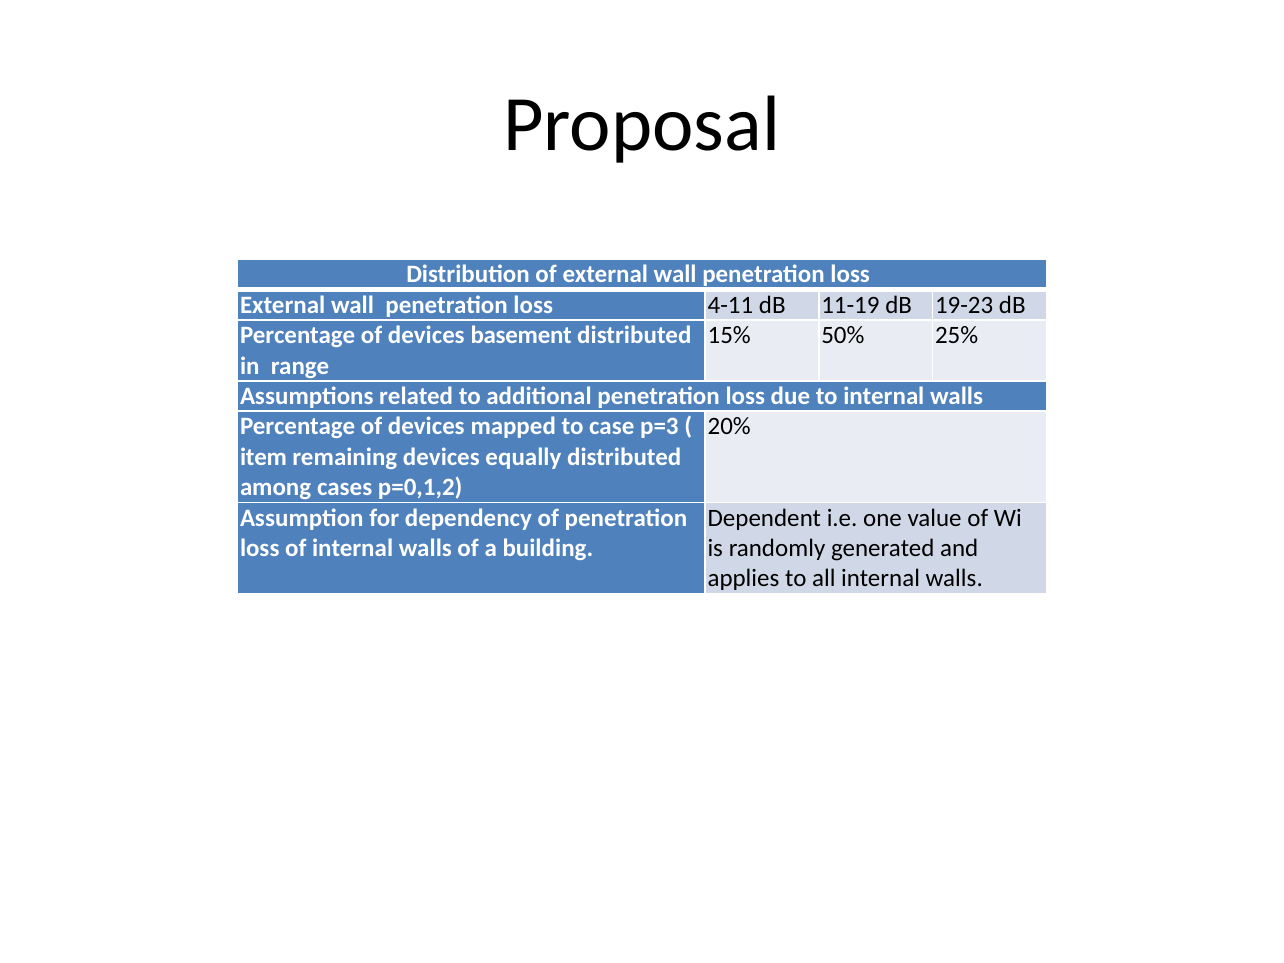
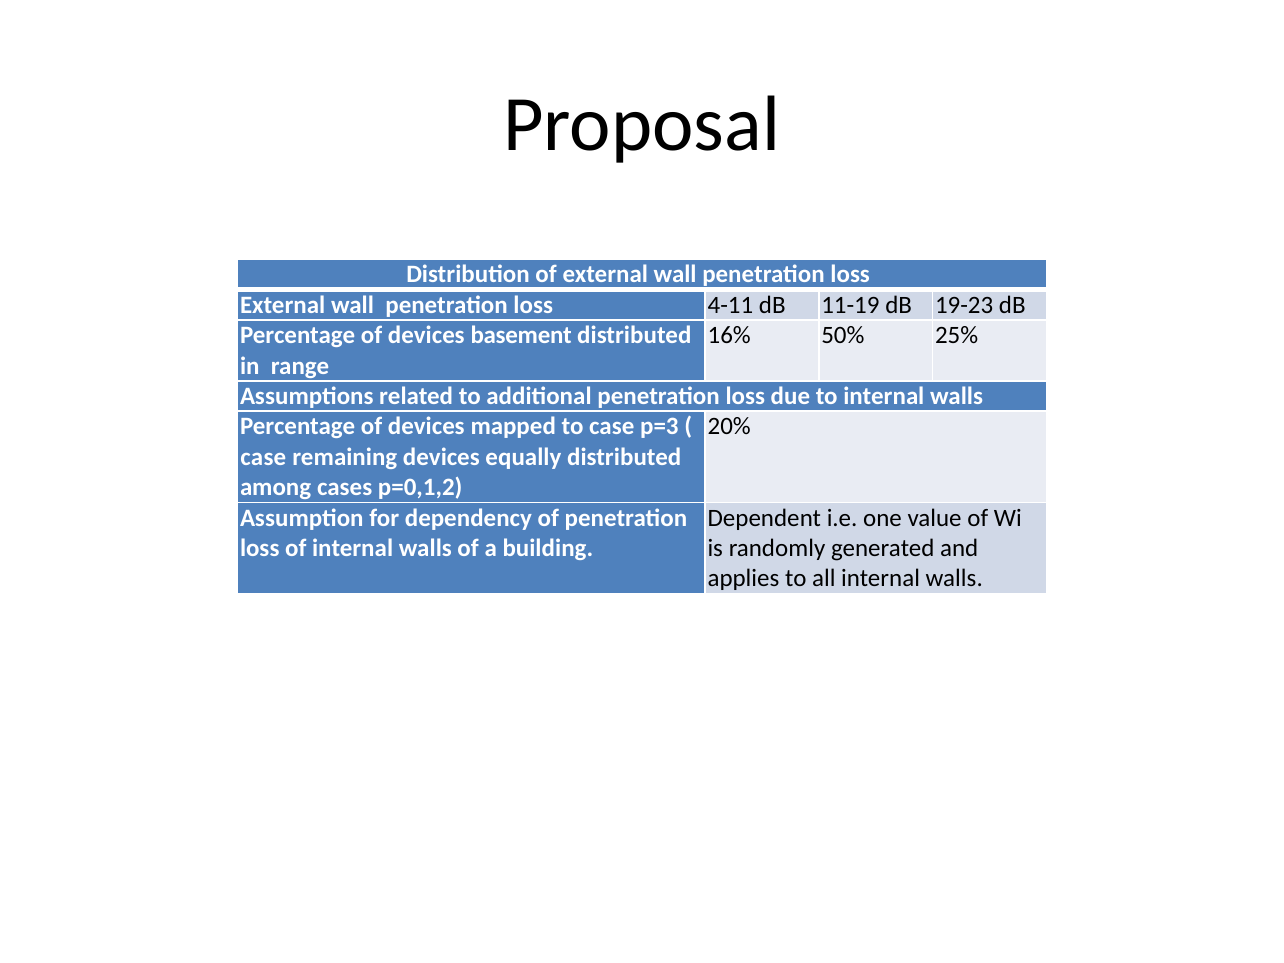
15%: 15% -> 16% (729, 335)
item: item -> case (263, 457)
